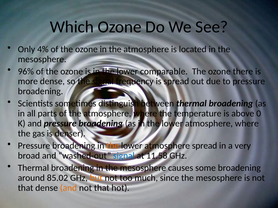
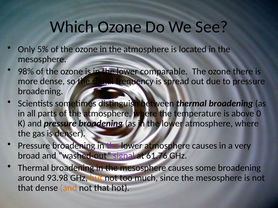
4%: 4% -> 5% (43, 49)
96%: 96% -> 98% (26, 72)
the colour: orange -> purple (113, 146)
atmosphere spread: spread -> causes (205, 146)
signal colour: blue -> purple (124, 156)
11.58: 11.58 -> 61.76 (157, 156)
85.02: 85.02 -> 93.98 (57, 178)
